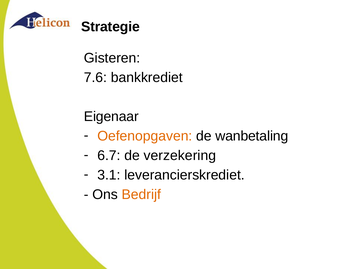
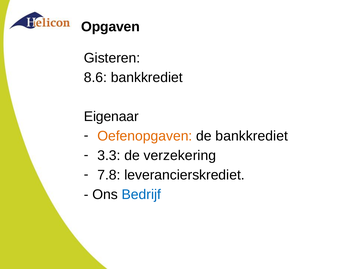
Strategie: Strategie -> Opgaven (110, 27)
7.6: 7.6 -> 8.6 (95, 77)
de wanbetaling: wanbetaling -> bankkrediet (252, 136)
6.7: 6.7 -> 3.3 (109, 155)
3.1: 3.1 -> 7.8 (109, 175)
Bedrijf colour: orange -> blue (141, 194)
